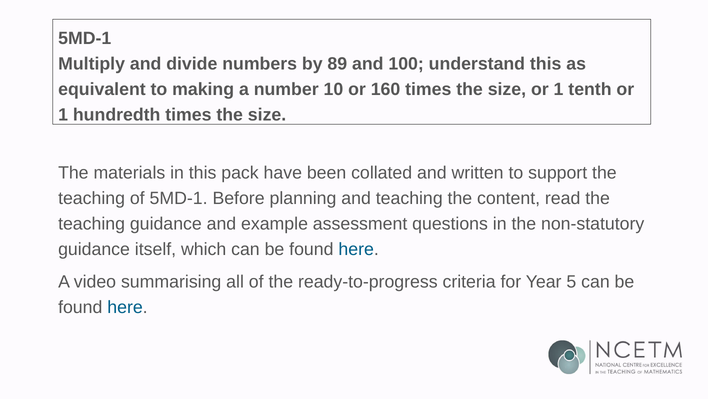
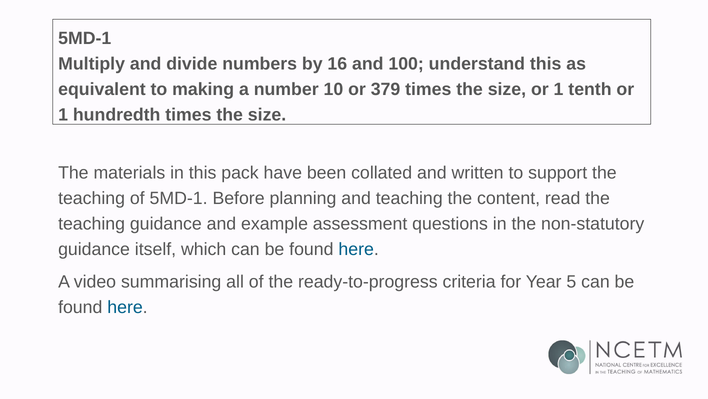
89: 89 -> 16 (337, 64)
160: 160 -> 379 (386, 89)
